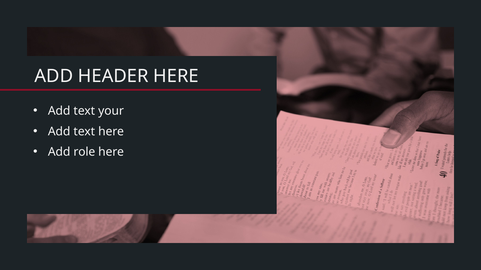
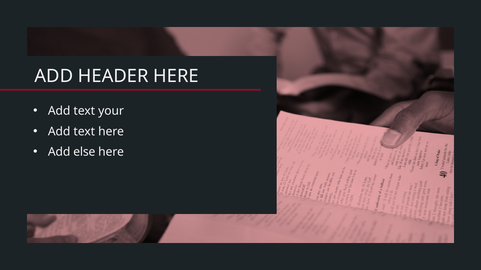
role: role -> else (84, 152)
